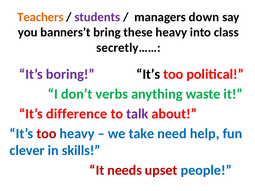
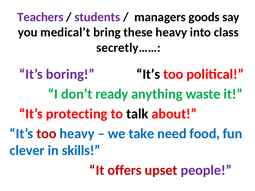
Teachers colour: orange -> purple (40, 17)
down: down -> goods (204, 17)
banners’t: banners’t -> medical’t (65, 32)
verbs: verbs -> ready (112, 94)
difference: difference -> protecting (77, 114)
talk colour: purple -> black (137, 114)
help: help -> food (205, 134)
needs: needs -> offers (125, 171)
people colour: blue -> purple (206, 171)
